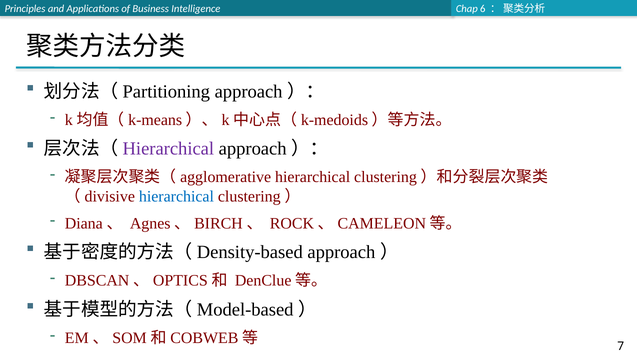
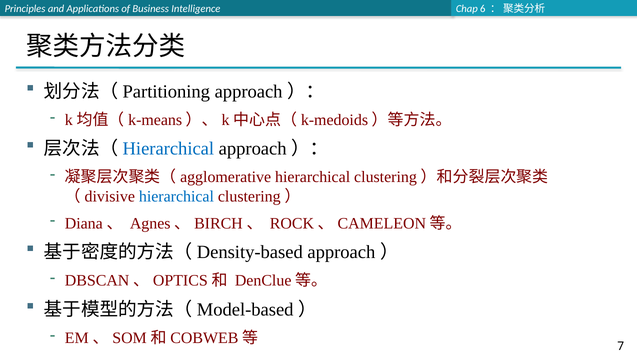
Hierarchical colour: purple -> blue (168, 149)
